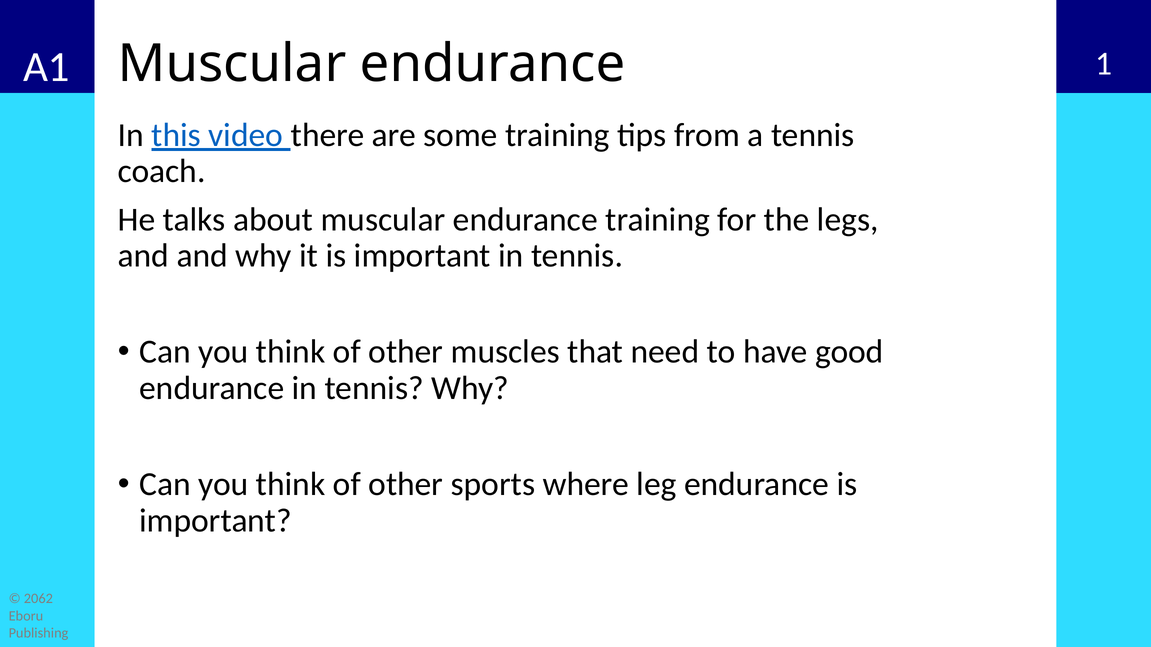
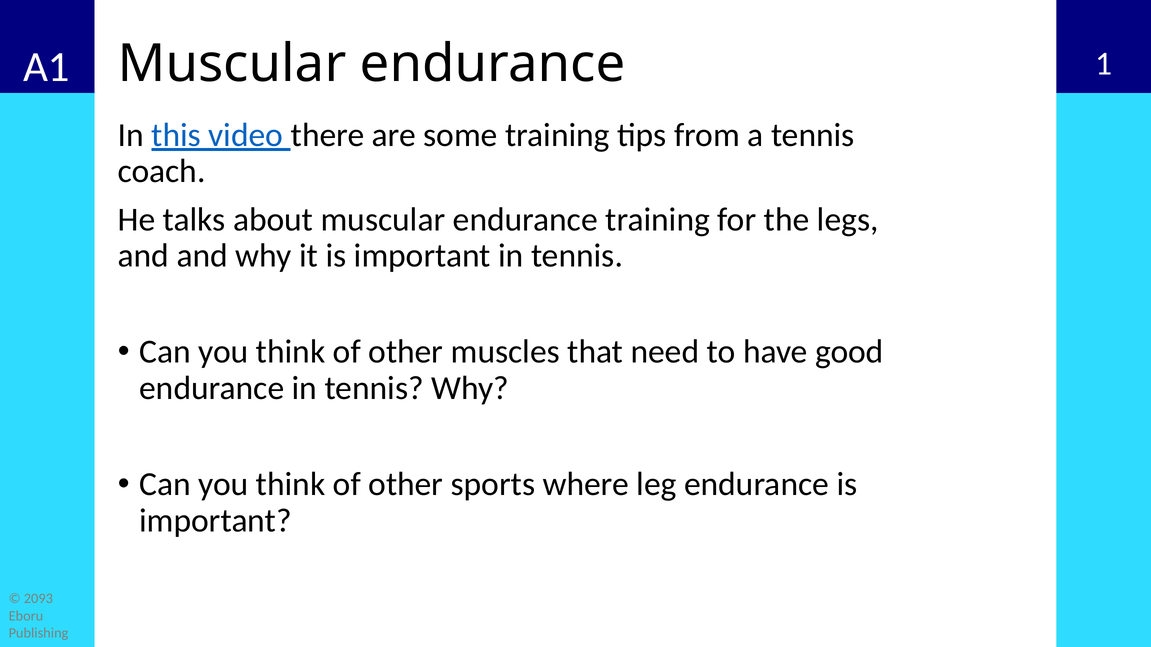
2062: 2062 -> 2093 (38, 599)
